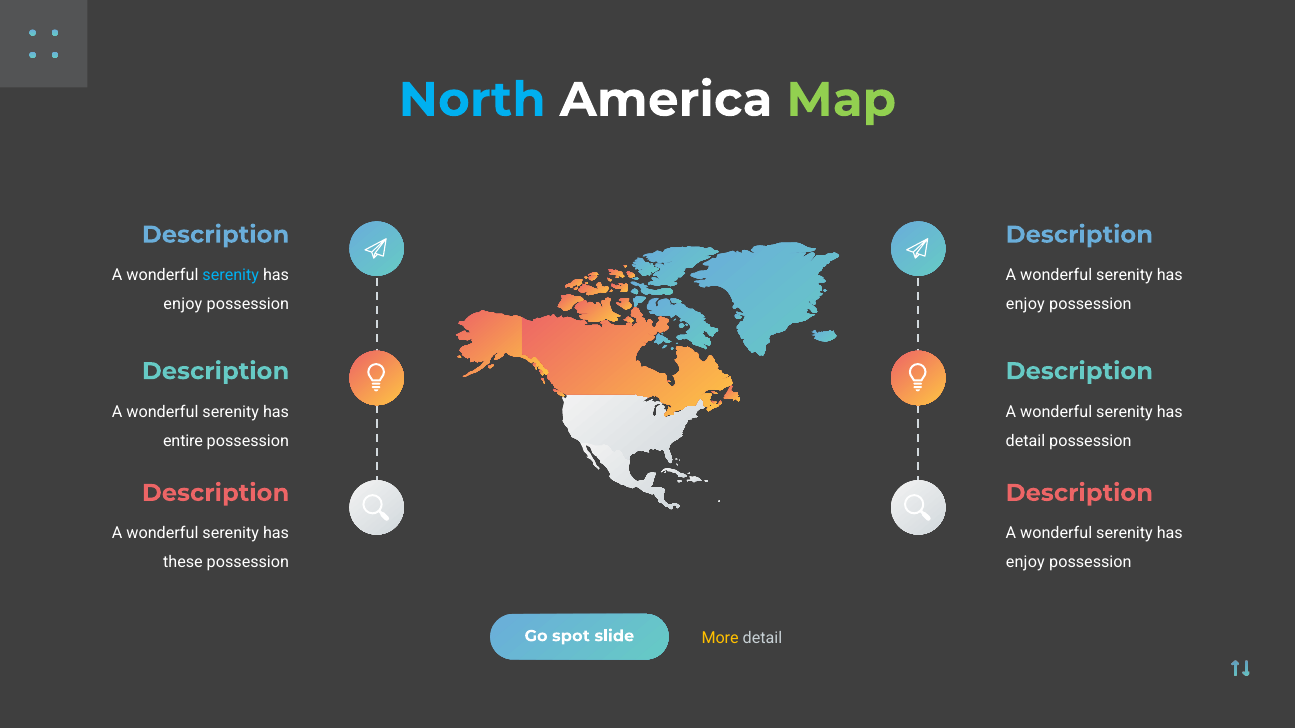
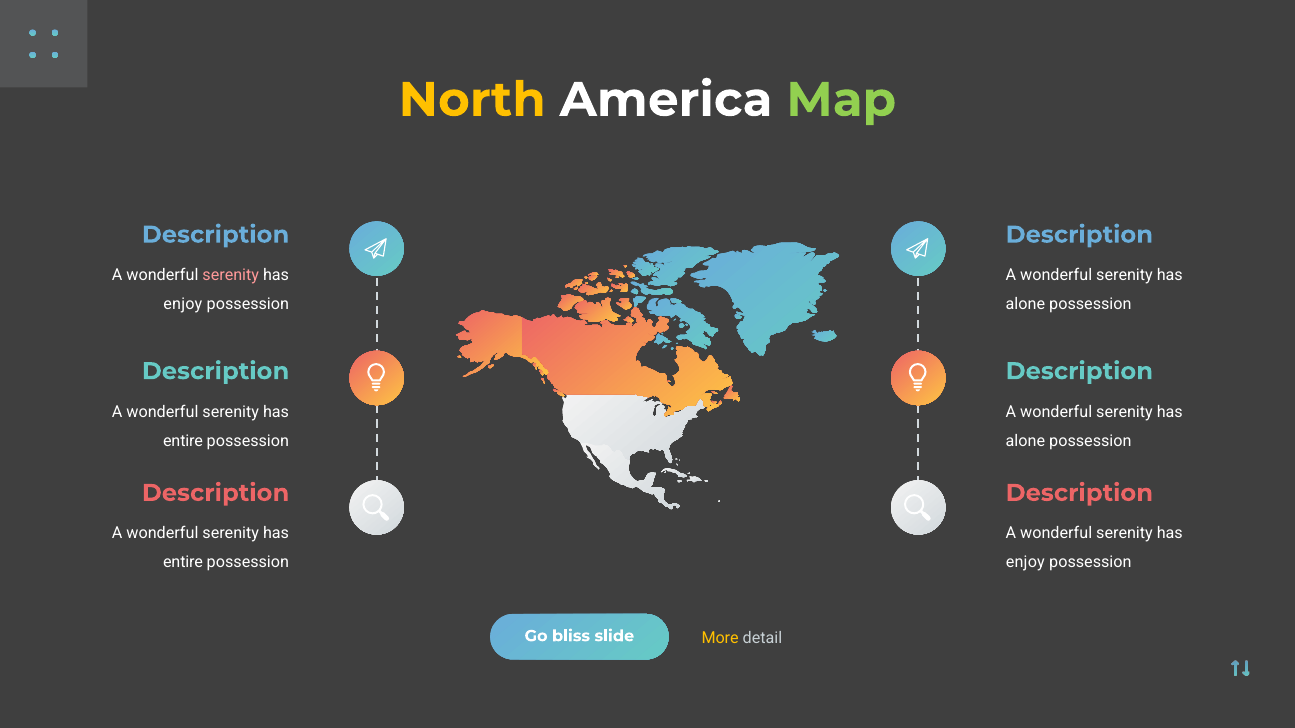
North colour: light blue -> yellow (472, 100)
serenity colour: light blue -> pink (231, 275)
enjoy: enjoy -> alone (1025, 304)
detail: detail -> alone (1025, 441)
these: these -> entire (183, 563)
spot: spot -> bliss (571, 636)
